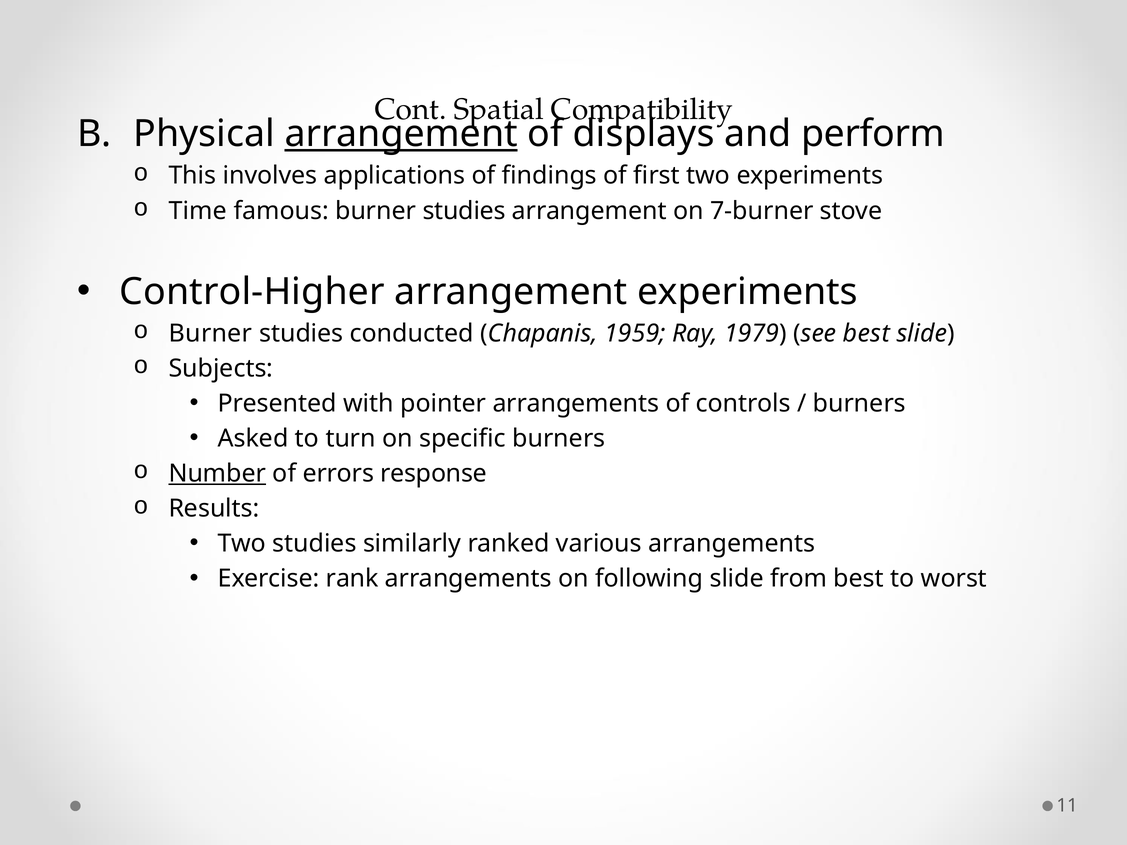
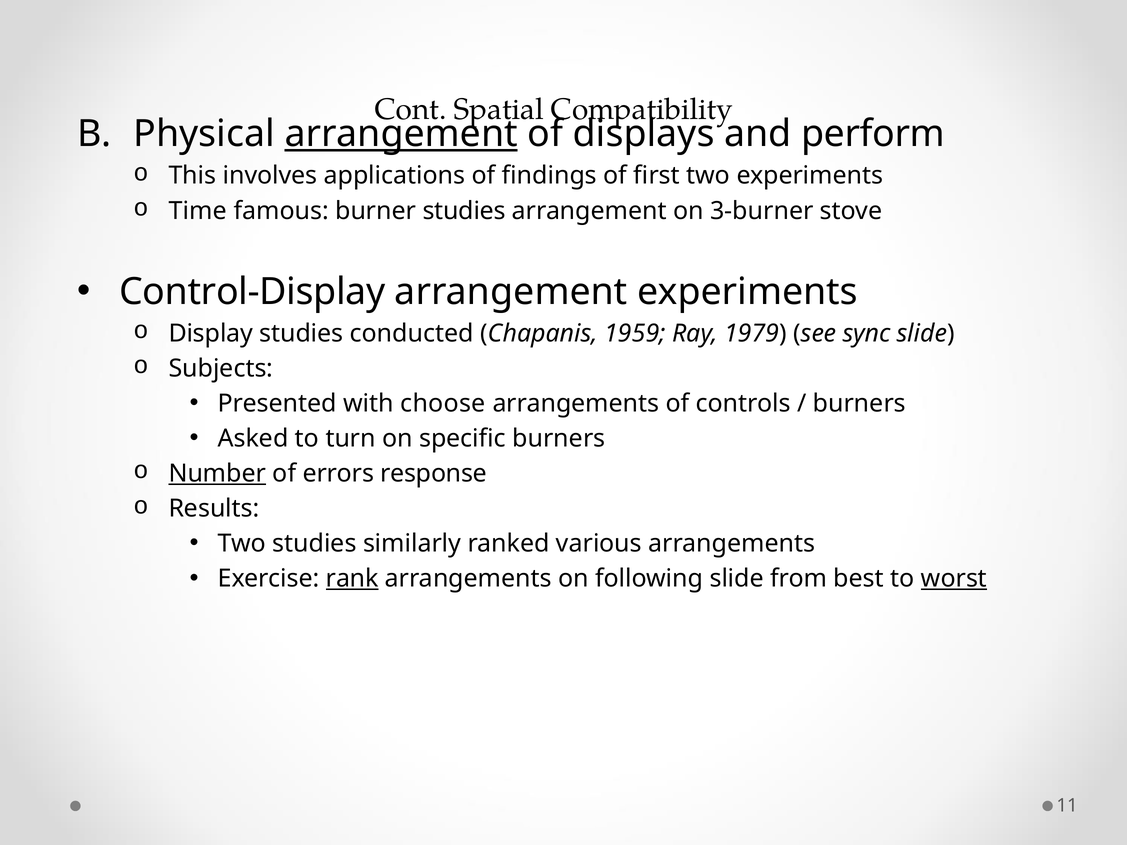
7-burner: 7-burner -> 3-burner (762, 211)
Control-Higher: Control-Higher -> Control-Display (252, 292)
Burner: Burner -> Display (211, 334)
see best: best -> sync (867, 334)
pointer: pointer -> choose (443, 404)
rank underline: none -> present (352, 579)
worst underline: none -> present (954, 579)
